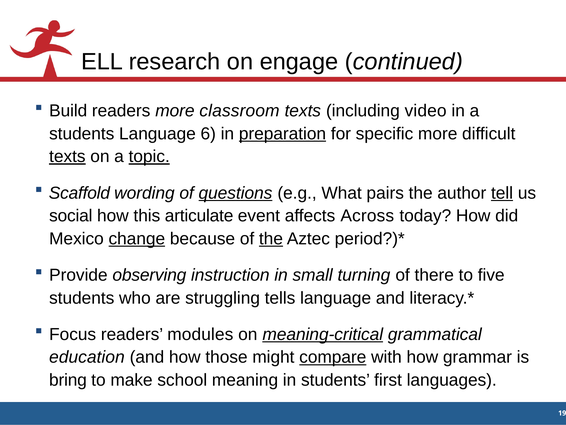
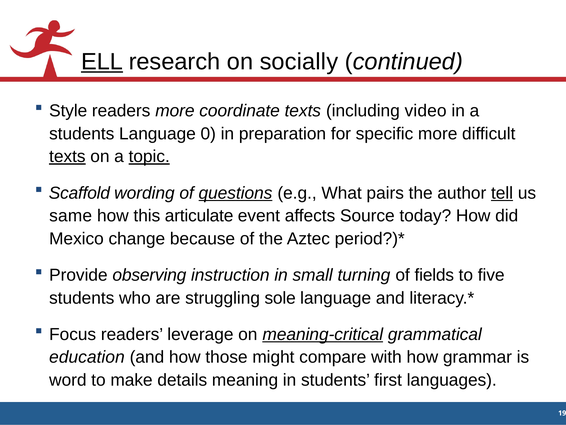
ELL underline: none -> present (102, 62)
engage: engage -> socially (299, 62)
Build: Build -> Style (68, 111)
classroom: classroom -> coordinate (240, 111)
6: 6 -> 0 (208, 134)
preparation underline: present -> none (282, 134)
social: social -> same (71, 216)
Across: Across -> Source (367, 216)
change underline: present -> none (137, 238)
the underline: present -> none (271, 238)
there: there -> fields (434, 275)
tells: tells -> sole (280, 298)
modules: modules -> leverage (200, 334)
compare underline: present -> none (333, 357)
bring: bring -> word (68, 380)
school: school -> details (182, 380)
